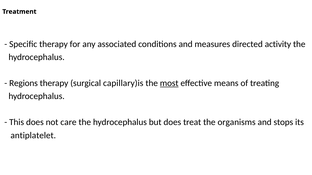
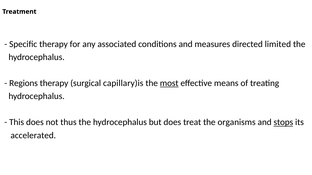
activity: activity -> limited (278, 44)
care: care -> thus (68, 123)
stops underline: none -> present (283, 123)
antiplatelet: antiplatelet -> accelerated (33, 136)
